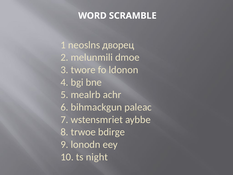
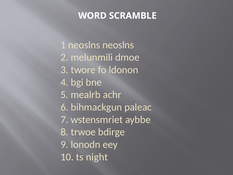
neoslns дворец: дворец -> neoslns (118, 45)
